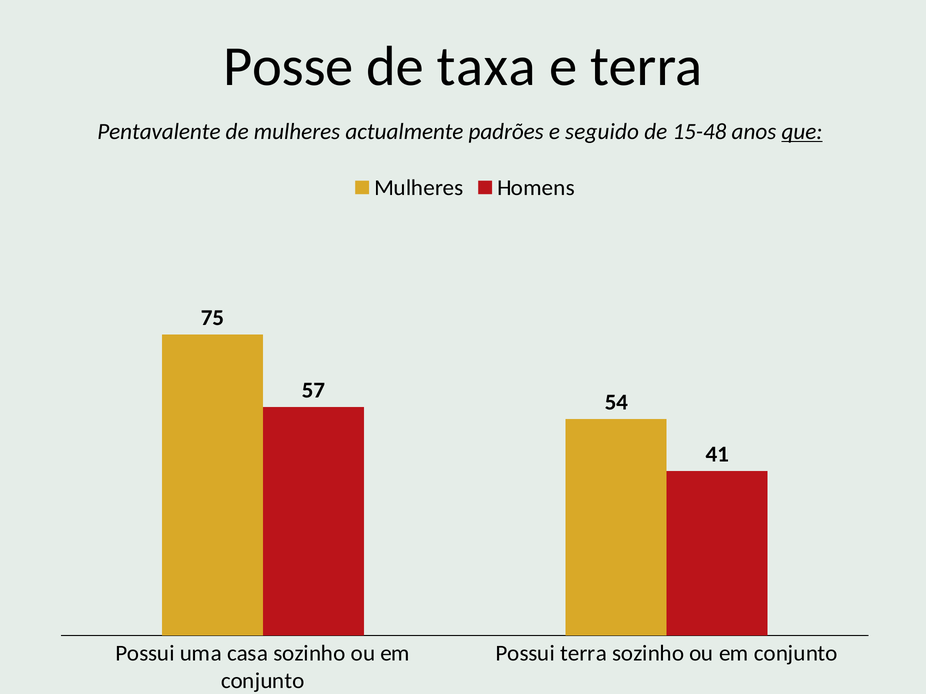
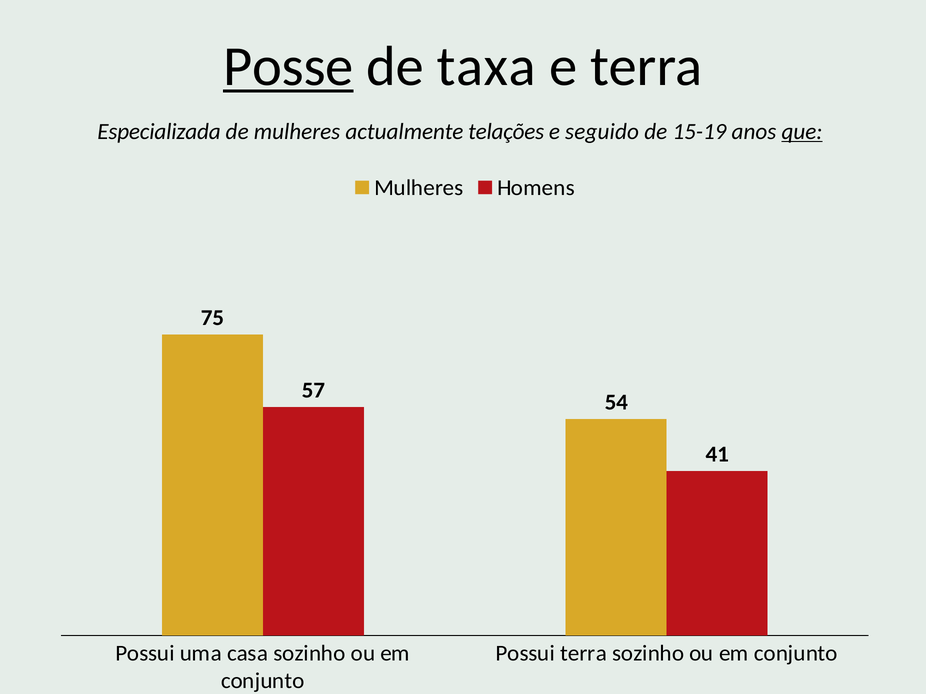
Posse underline: none -> present (288, 67)
Pentavalente: Pentavalente -> Especializada (159, 132)
padrões: padrões -> telações (506, 132)
15-48: 15-48 -> 15-19 (699, 132)
